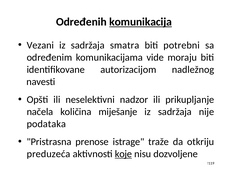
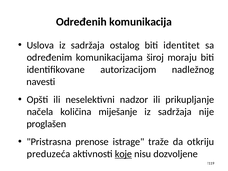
komunikacija underline: present -> none (141, 22)
Vezani: Vezani -> Uslova (40, 45)
smatra: smatra -> ostalog (125, 45)
potrebni: potrebni -> identitet (182, 45)
vide: vide -> široj (155, 57)
podataka: podataka -> proglašen (46, 124)
